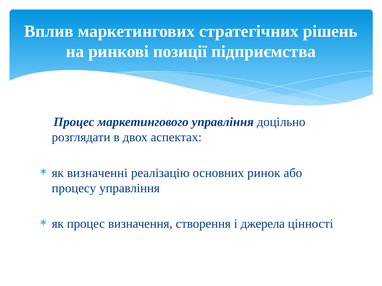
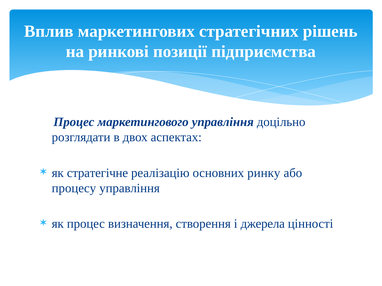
визначенні: визначенні -> стратегічне (97, 173)
ринок: ринок -> ринку (264, 173)
